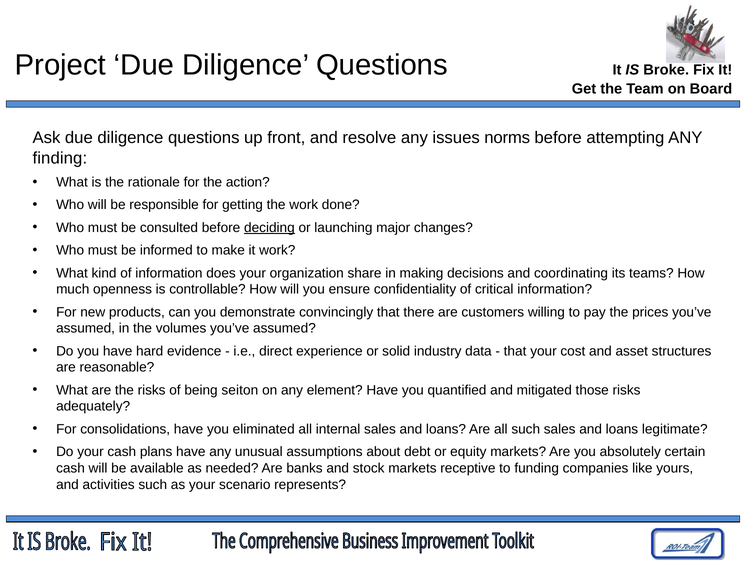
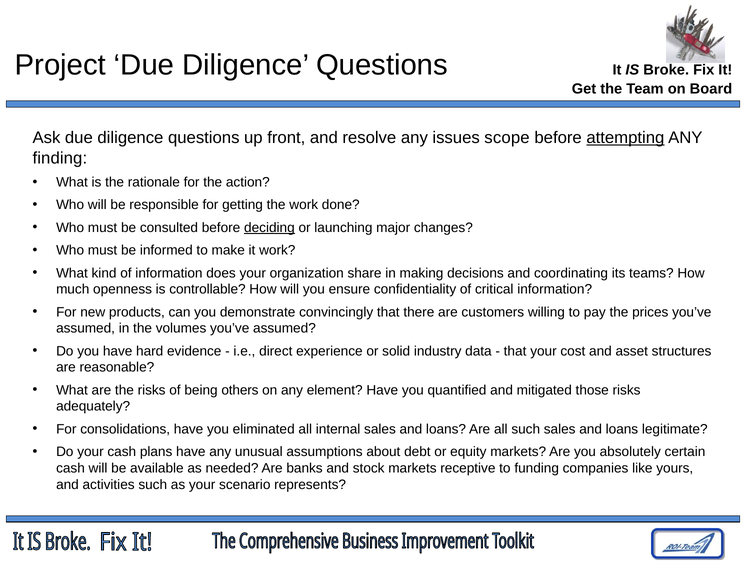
norms: norms -> scope (507, 138)
attempting underline: none -> present (625, 138)
seiton: seiton -> others (240, 390)
